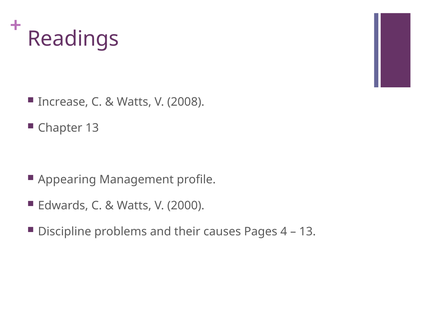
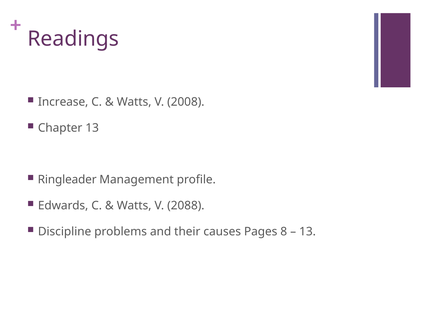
Appearing: Appearing -> Ringleader (67, 180)
2000: 2000 -> 2088 (186, 206)
4: 4 -> 8 (284, 231)
